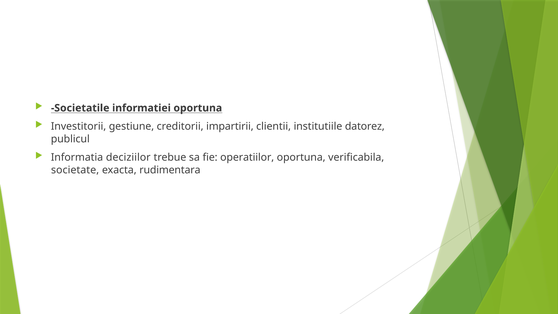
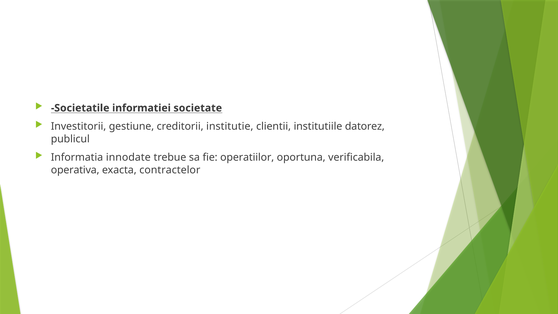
informatiei oportuna: oportuna -> societate (198, 108)
impartirii: impartirii -> institutie (230, 126)
deciziilor: deciziilor -> innodate (128, 157)
societate: societate -> operativa (75, 170)
rudimentara: rudimentara -> contractelor (170, 170)
